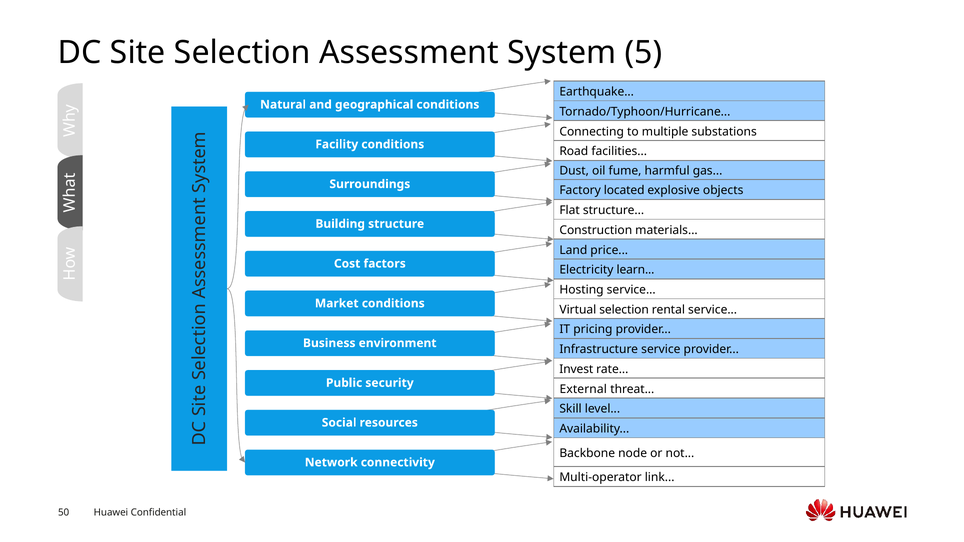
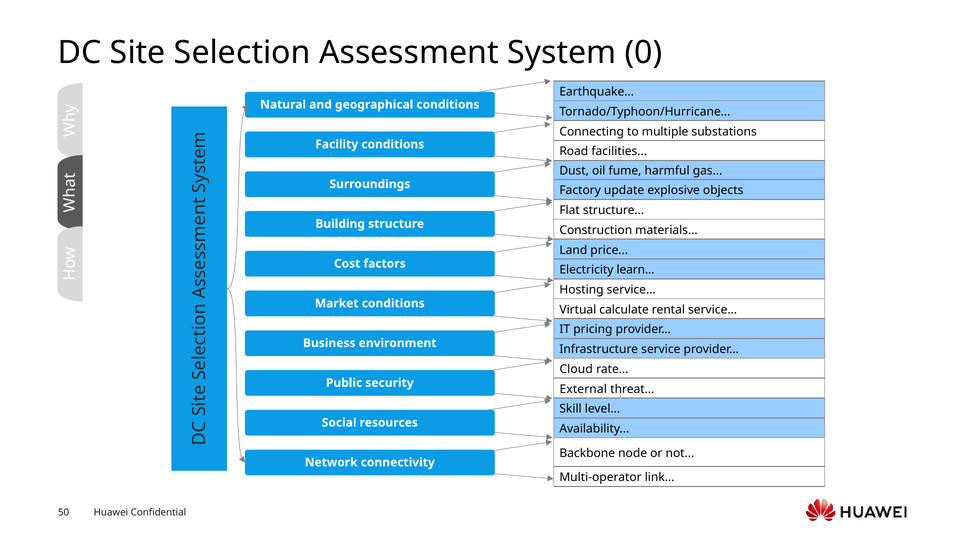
5: 5 -> 0 (644, 53)
located: located -> update (624, 191)
Virtual selection: selection -> calculate (624, 310)
Invest: Invest -> Cloud (576, 369)
